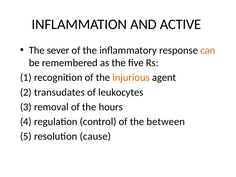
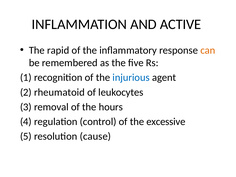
sever: sever -> rapid (58, 50)
injurious colour: orange -> blue (131, 78)
transudates: transudates -> rheumatoid (59, 92)
between: between -> excessive (166, 122)
